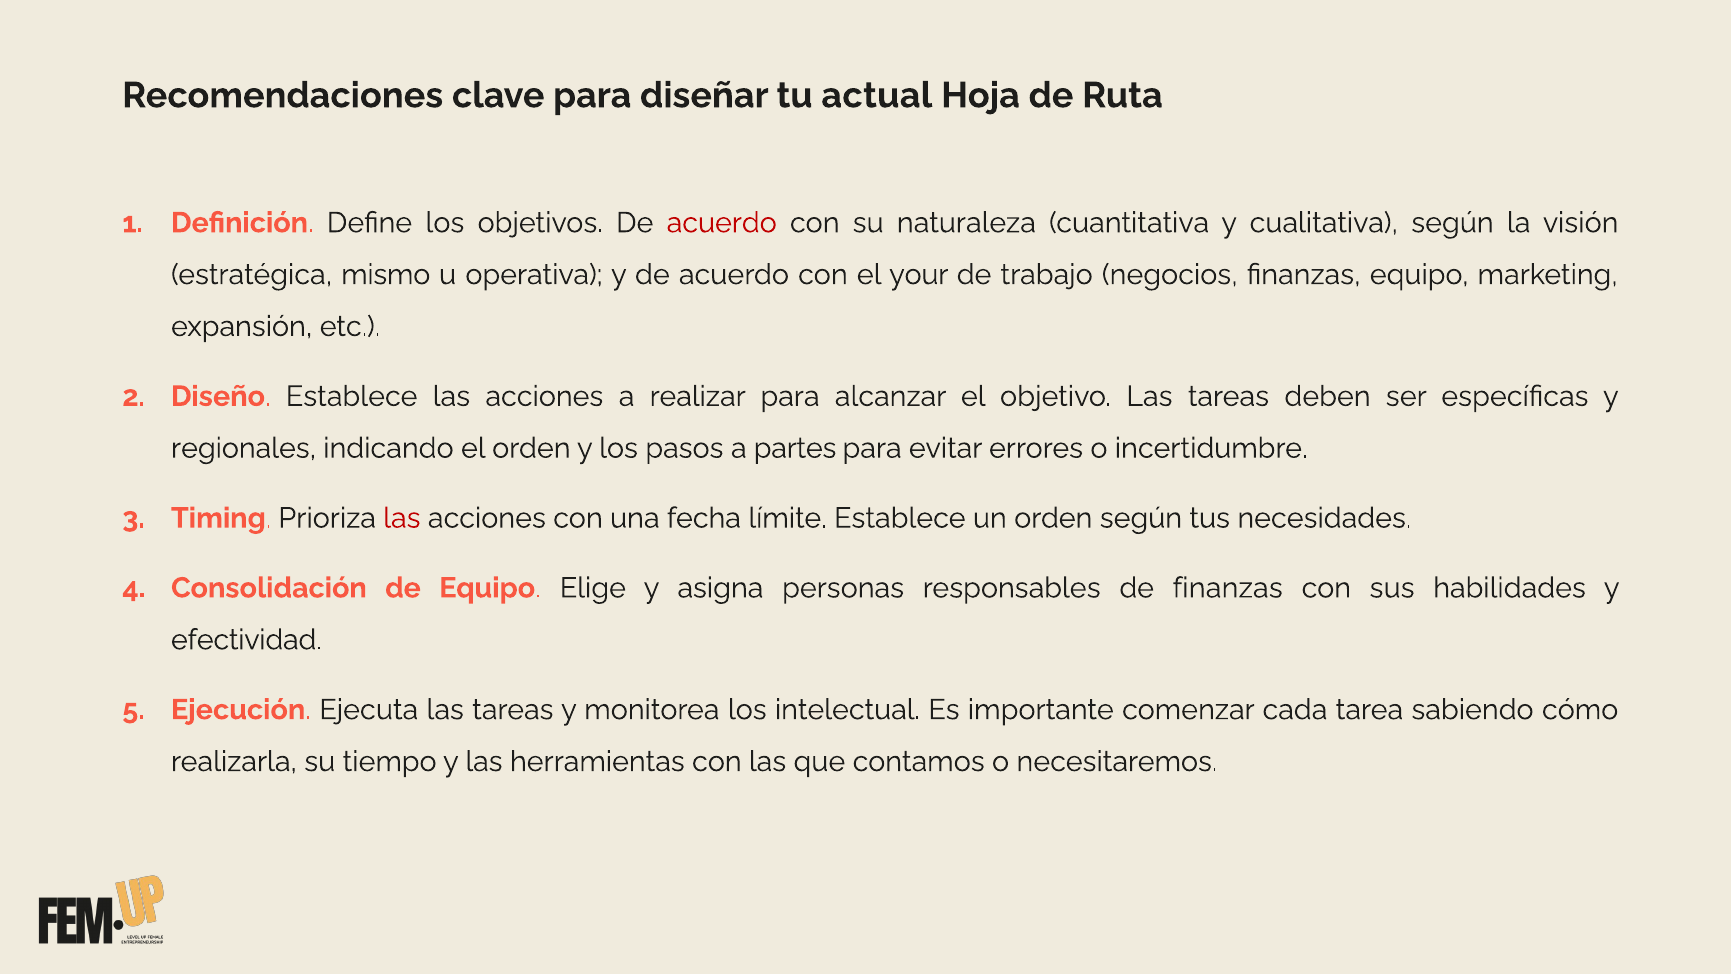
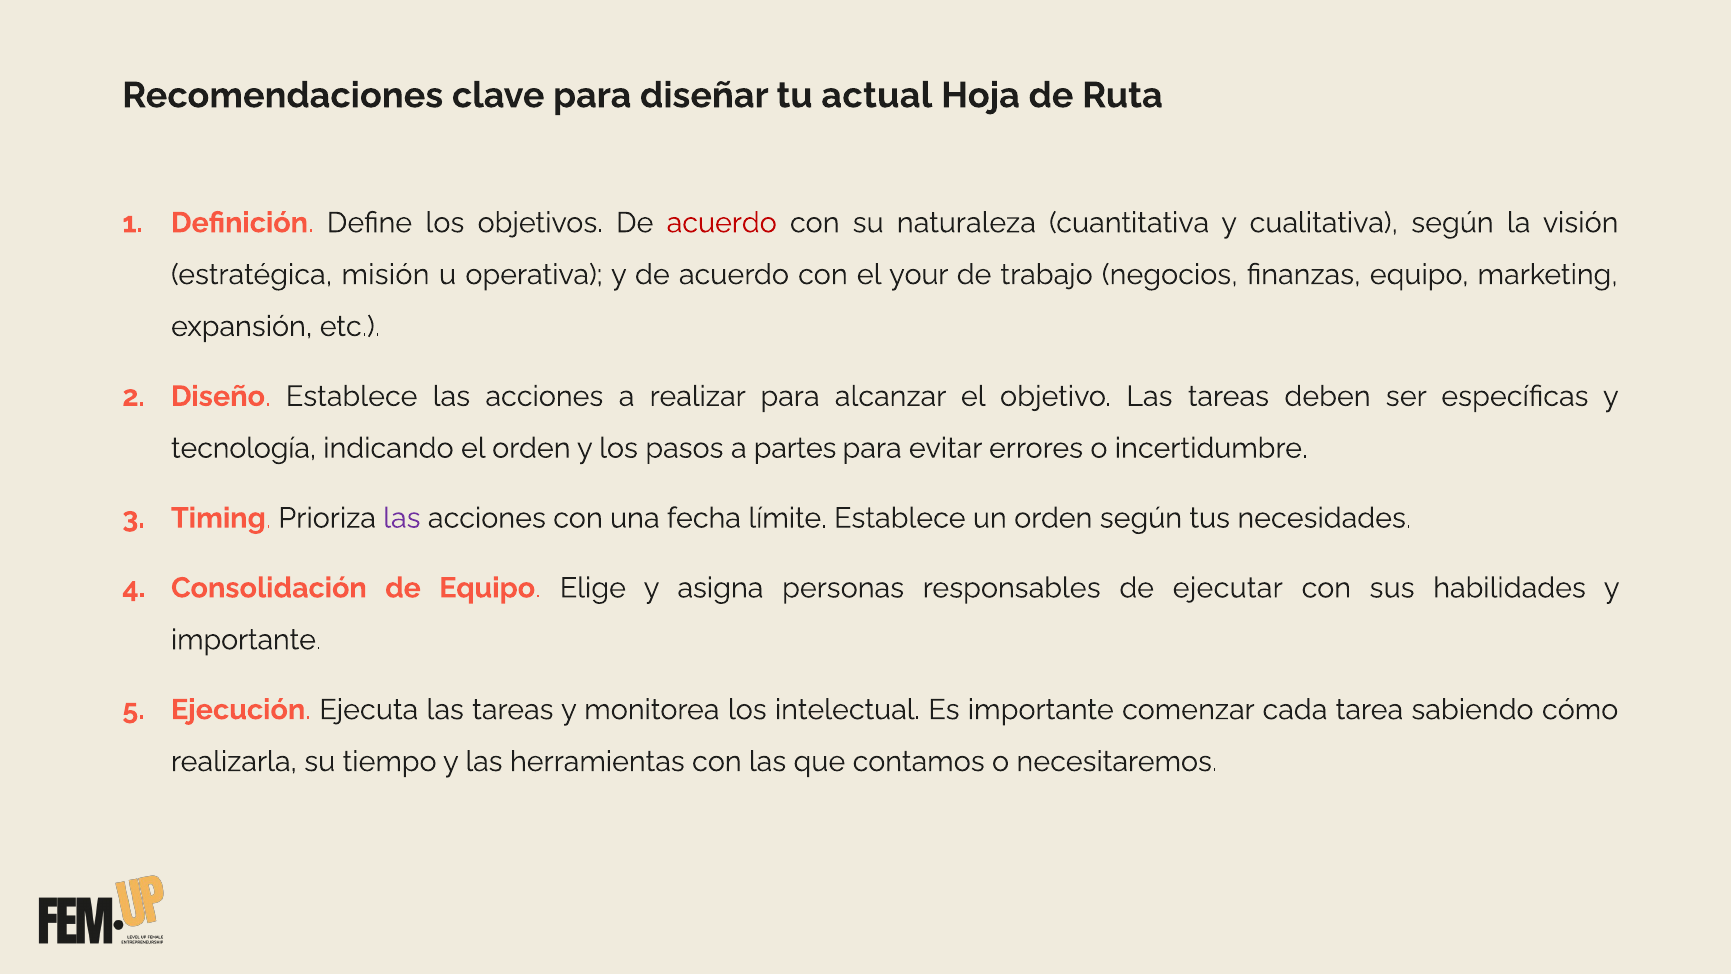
mismo: mismo -> misión (385, 275)
regionales: regionales -> tecnología (244, 448)
las colour: red -> purple (402, 518)
de finanzas: finanzas -> ejecutar (1228, 588)
efectividad: efectividad -> importante (246, 640)
